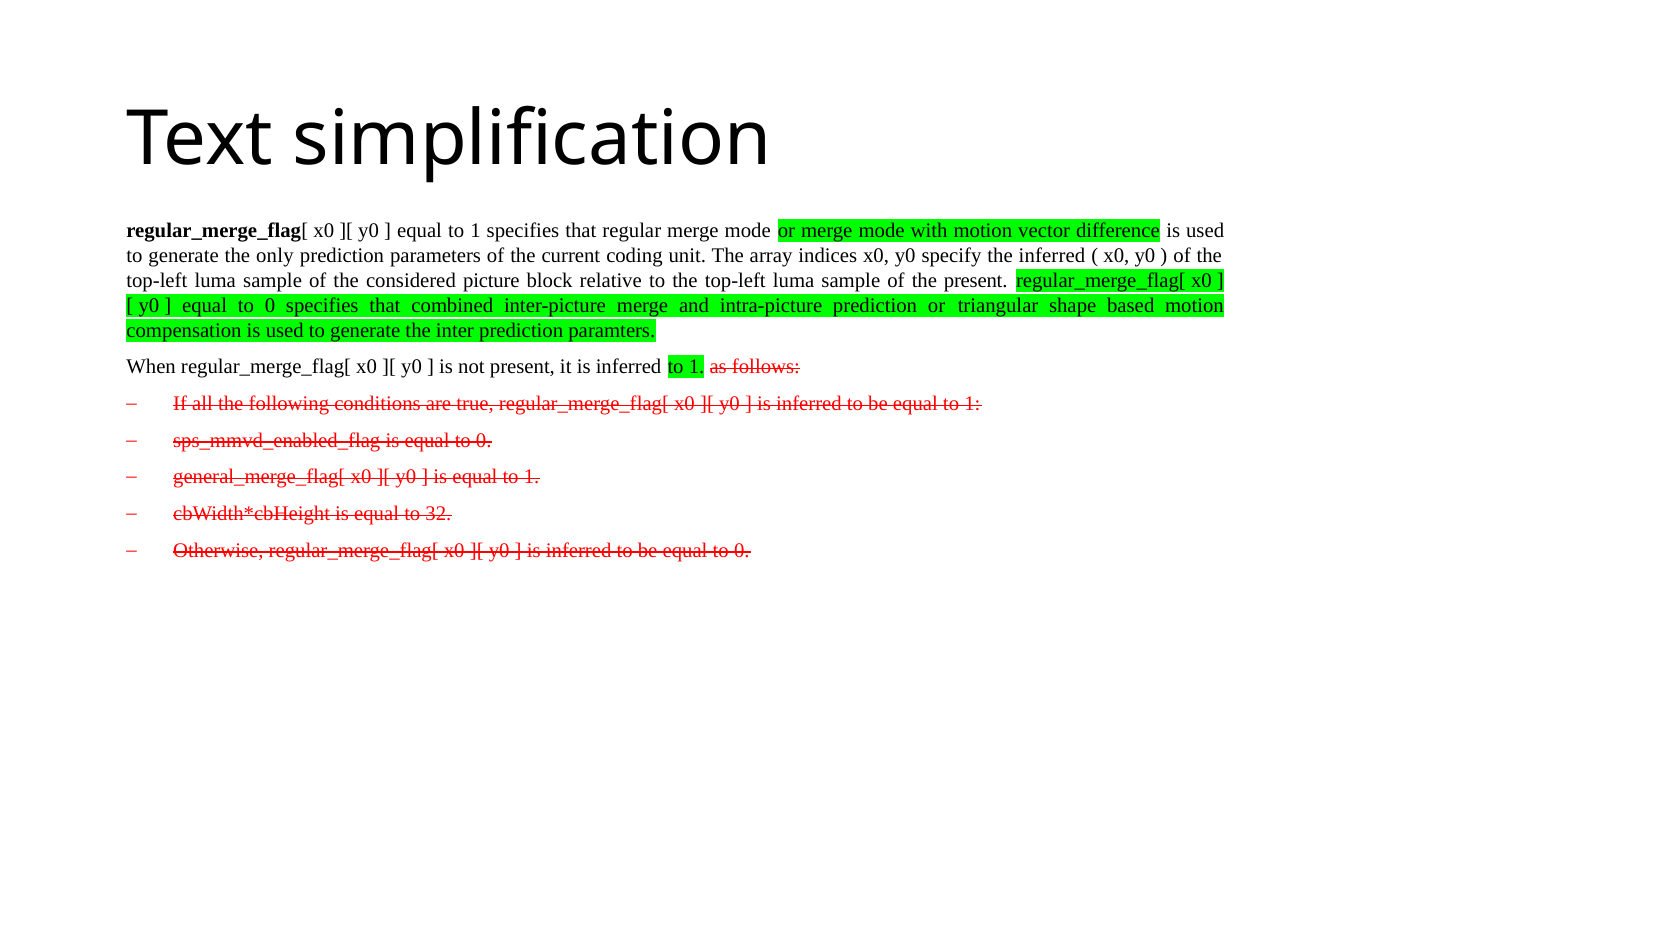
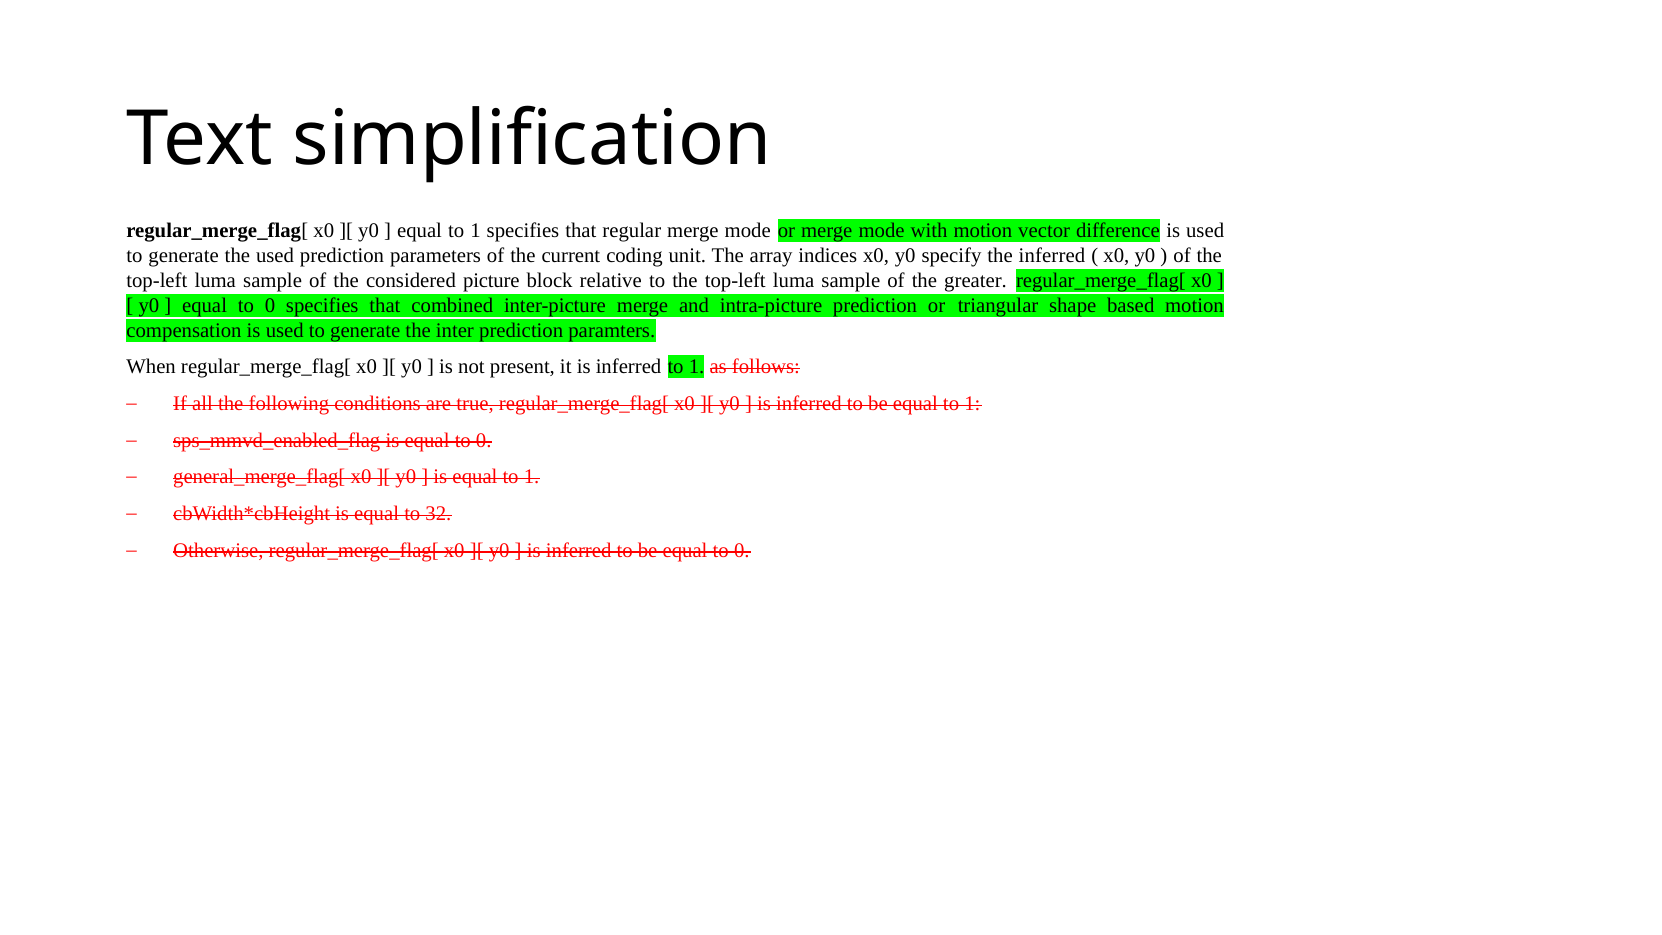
the only: only -> used (275, 255)
the present: present -> greater (976, 280)
